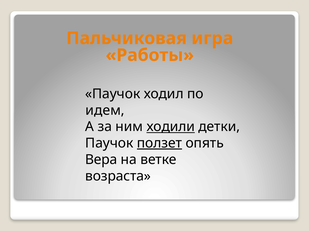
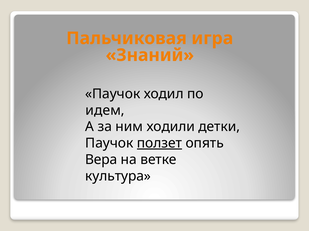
Работы: Работы -> Знаний (150, 55)
ходили underline: present -> none (171, 127)
возраста: возраста -> культура (118, 177)
